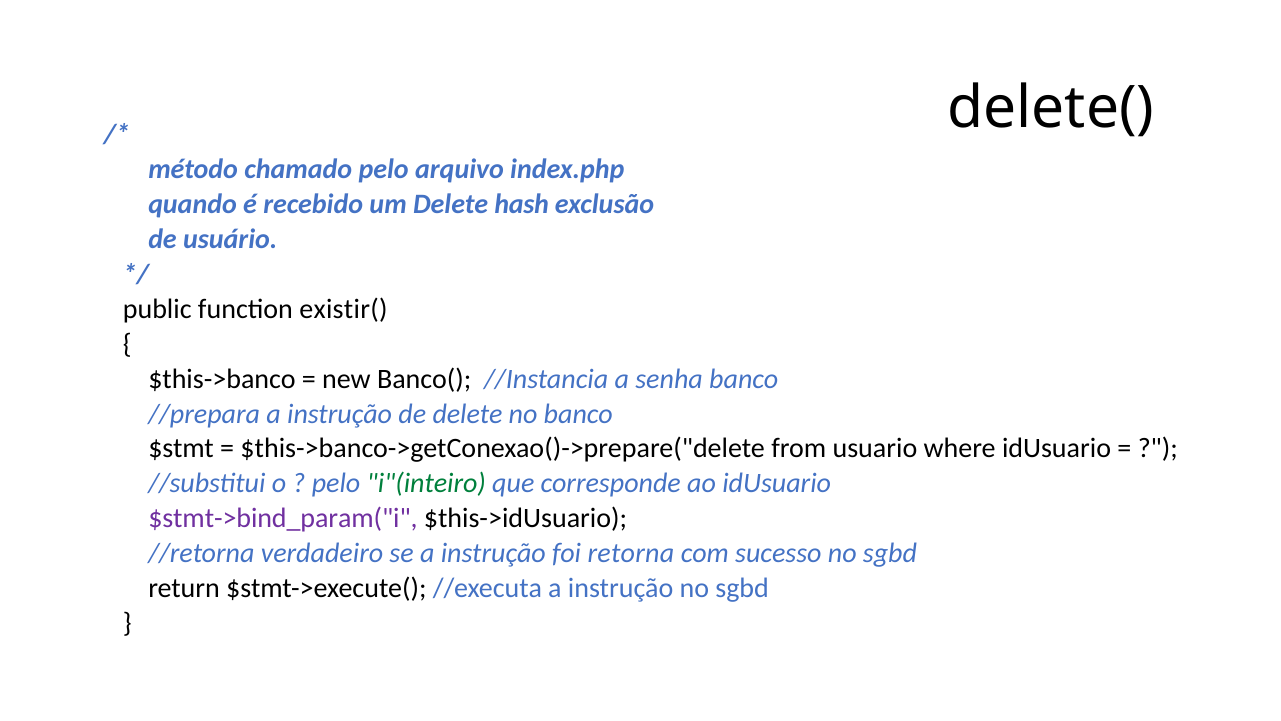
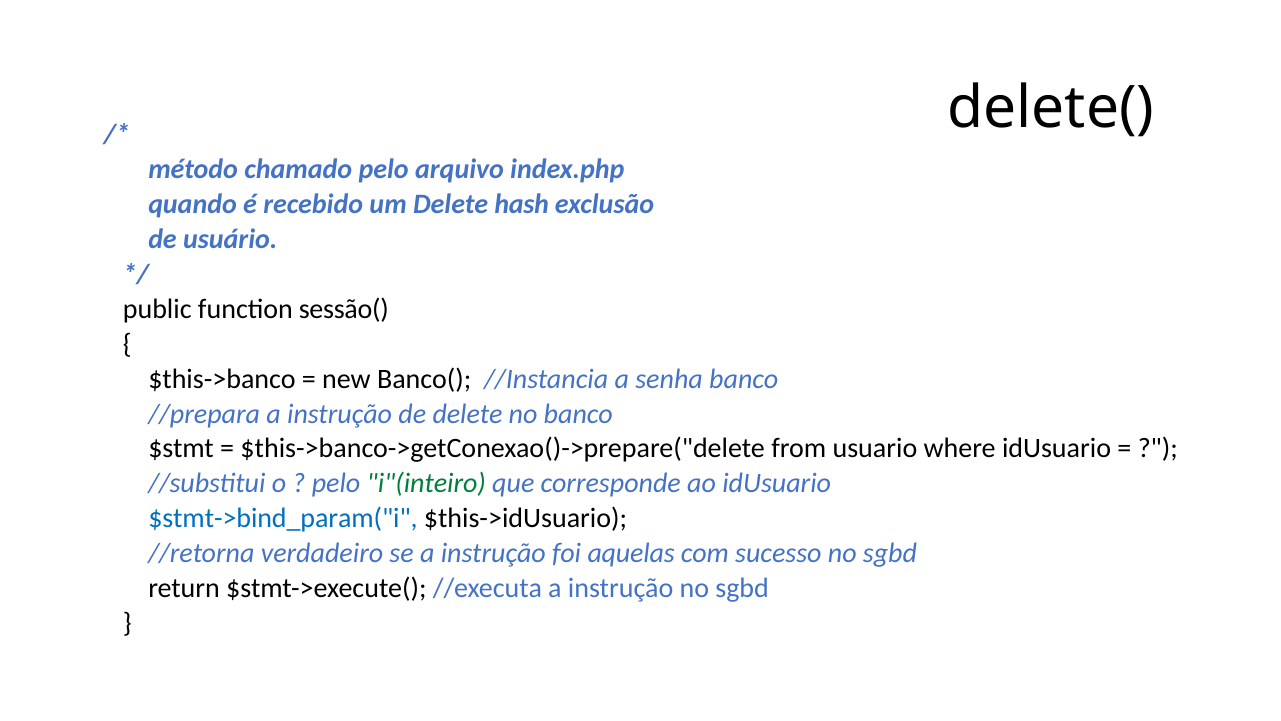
existir(: existir( -> sessão( (344, 309)
$stmt->bind_param("i colour: purple -> blue (283, 518)
retorna: retorna -> aquelas (631, 553)
